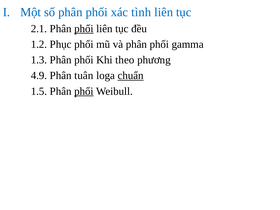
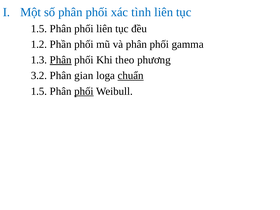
2.1: 2.1 -> 1.5 (39, 29)
phối underline: present -> none (84, 29)
Phục: Phục -> Phần (61, 44)
Phân underline: none -> present (61, 60)
4.9: 4.9 -> 3.2 (39, 76)
tuân: tuân -> gian (84, 76)
